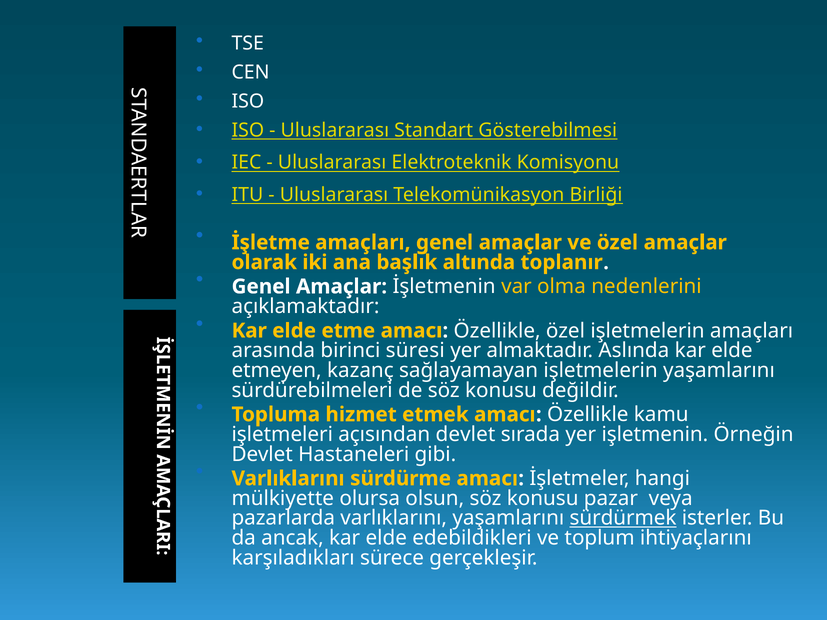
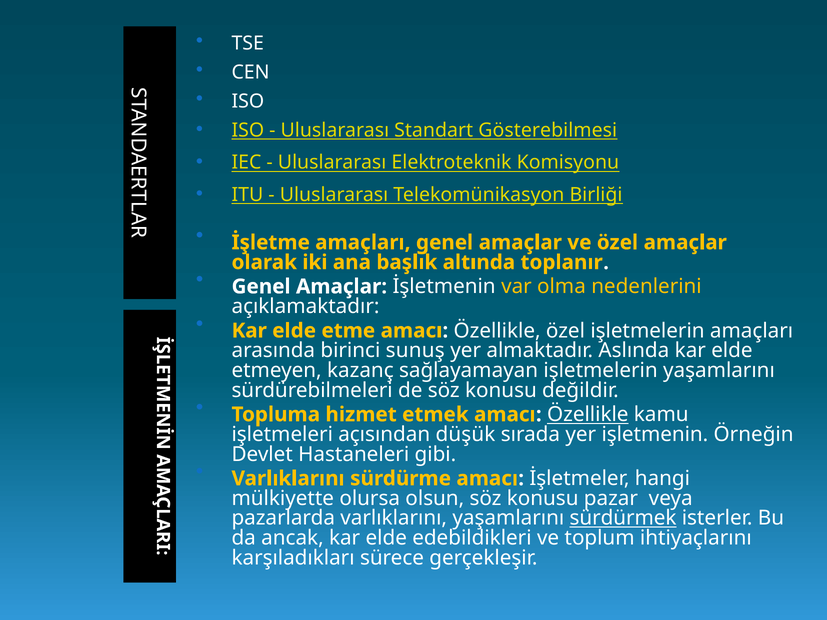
süresi: süresi -> sunuş (415, 351)
Özellikle underline: none -> present (588, 415)
açısından devlet: devlet -> düşük (465, 435)
